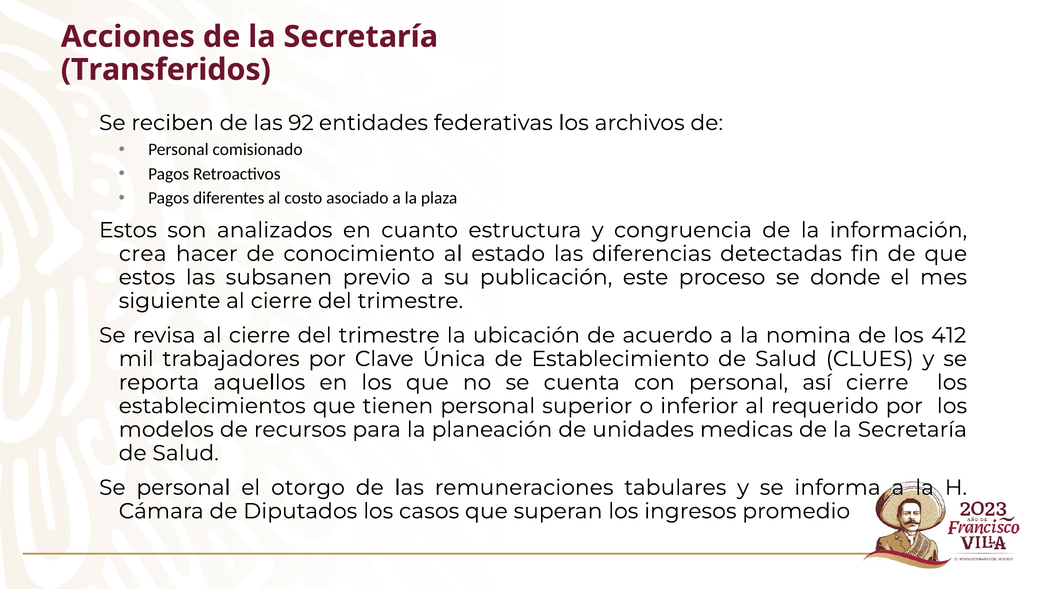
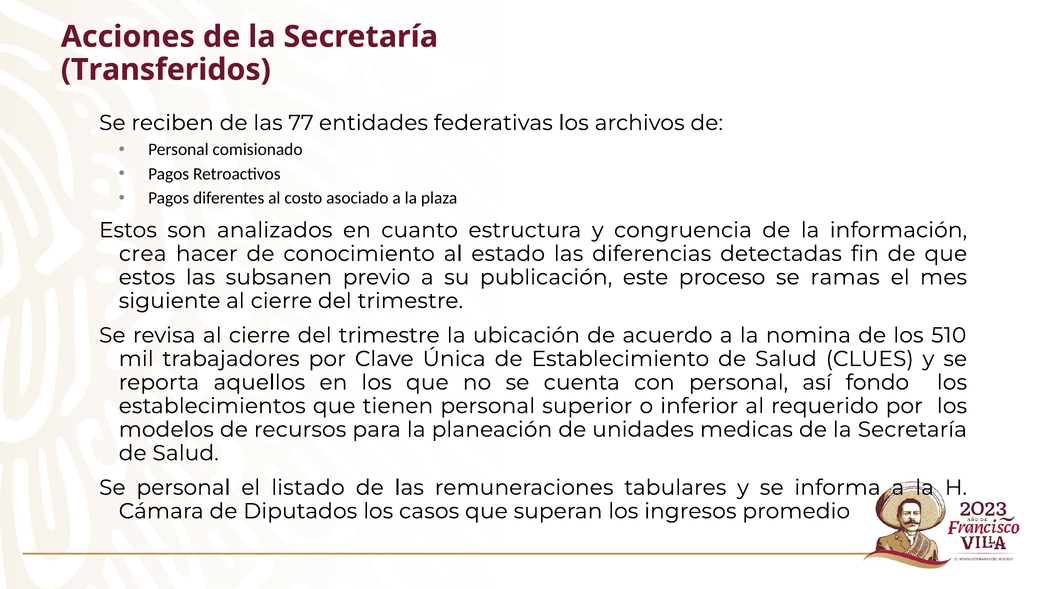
92: 92 -> 77 (301, 123)
donde: donde -> ramas (845, 278)
412: 412 -> 510 (949, 336)
así cierre: cierre -> fondo (877, 383)
otorgo: otorgo -> listado (308, 488)
